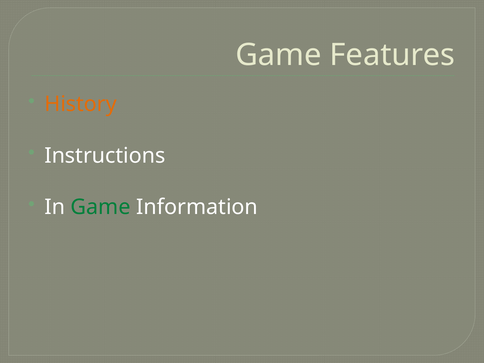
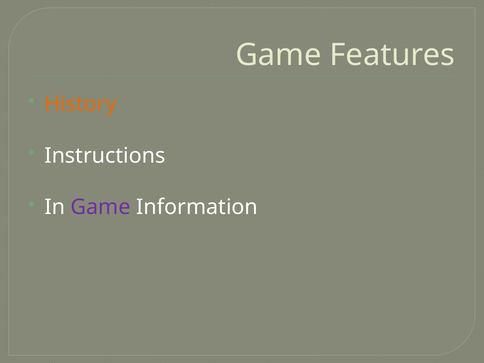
Game colour: green -> purple (101, 207)
